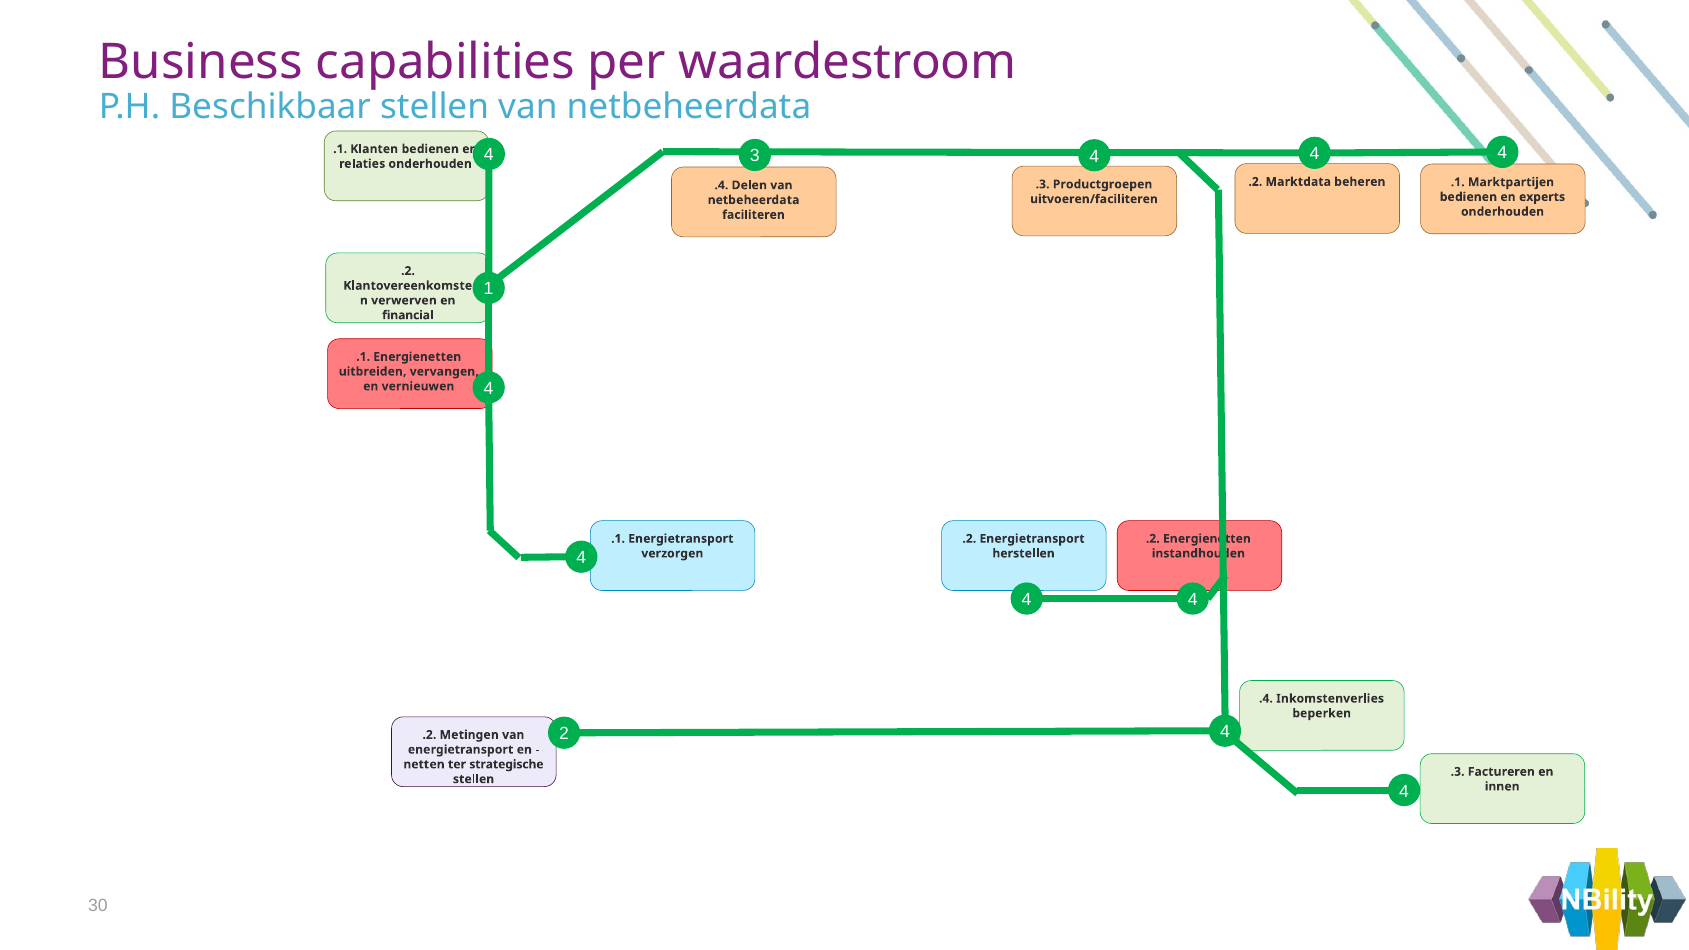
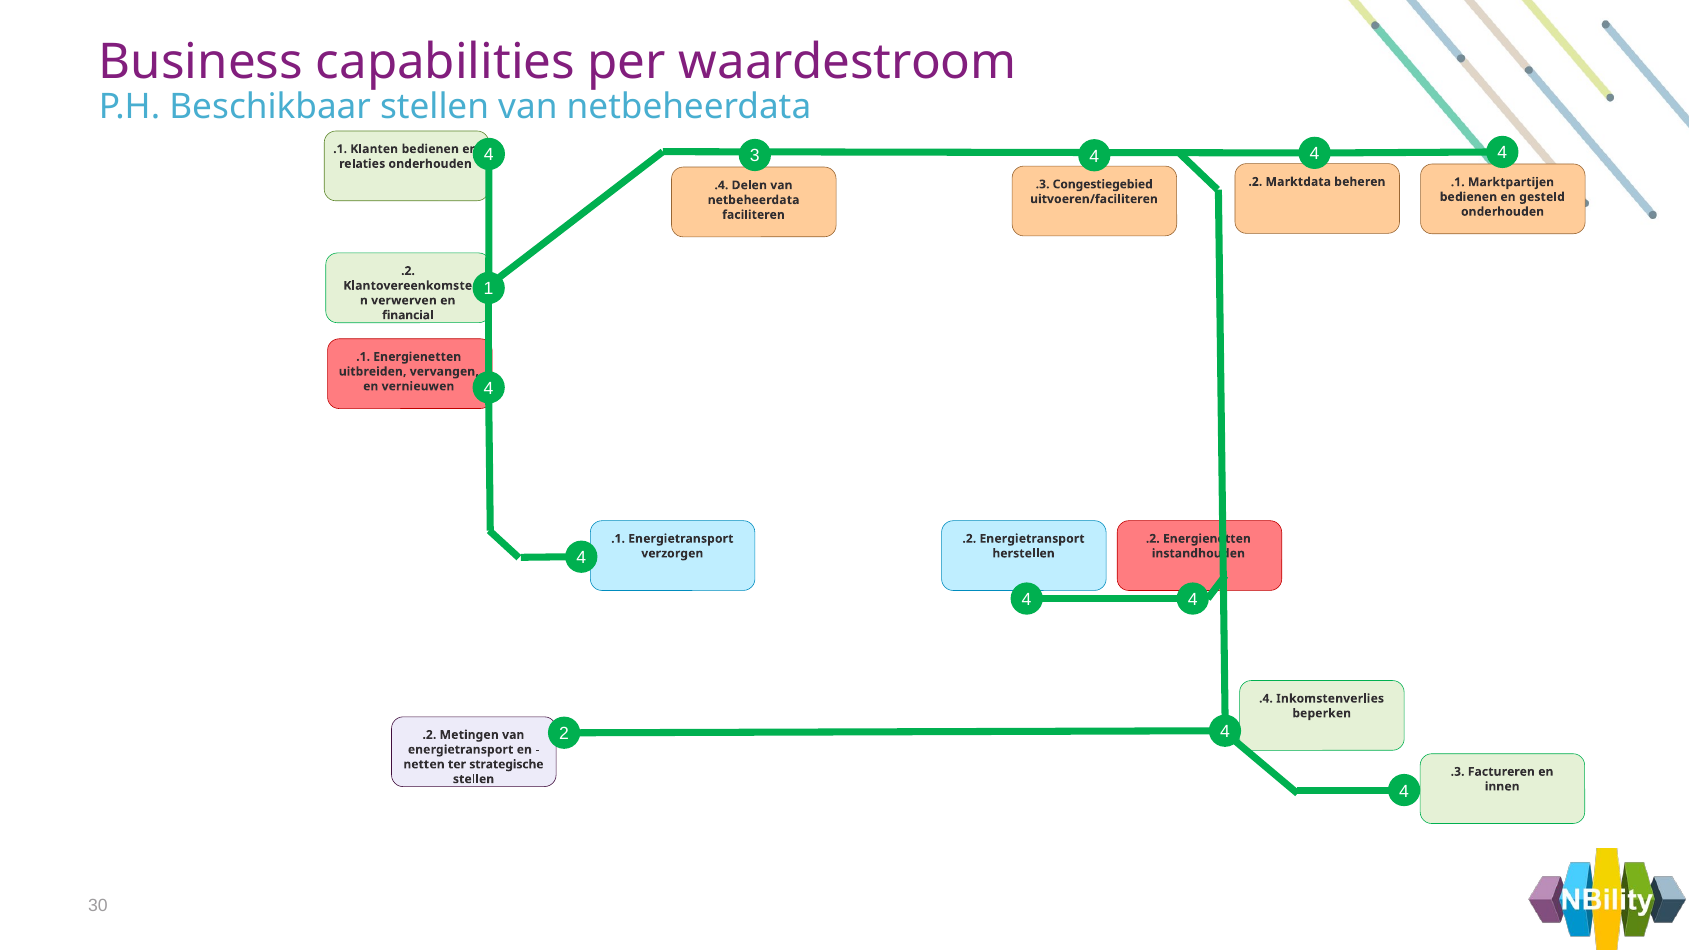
Productgroepen: Productgroepen -> Congestiegebied (1103, 184)
experts: experts -> gesteld (1542, 197)
